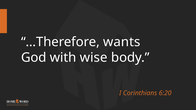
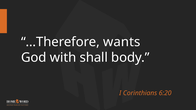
wise: wise -> shall (94, 58)
